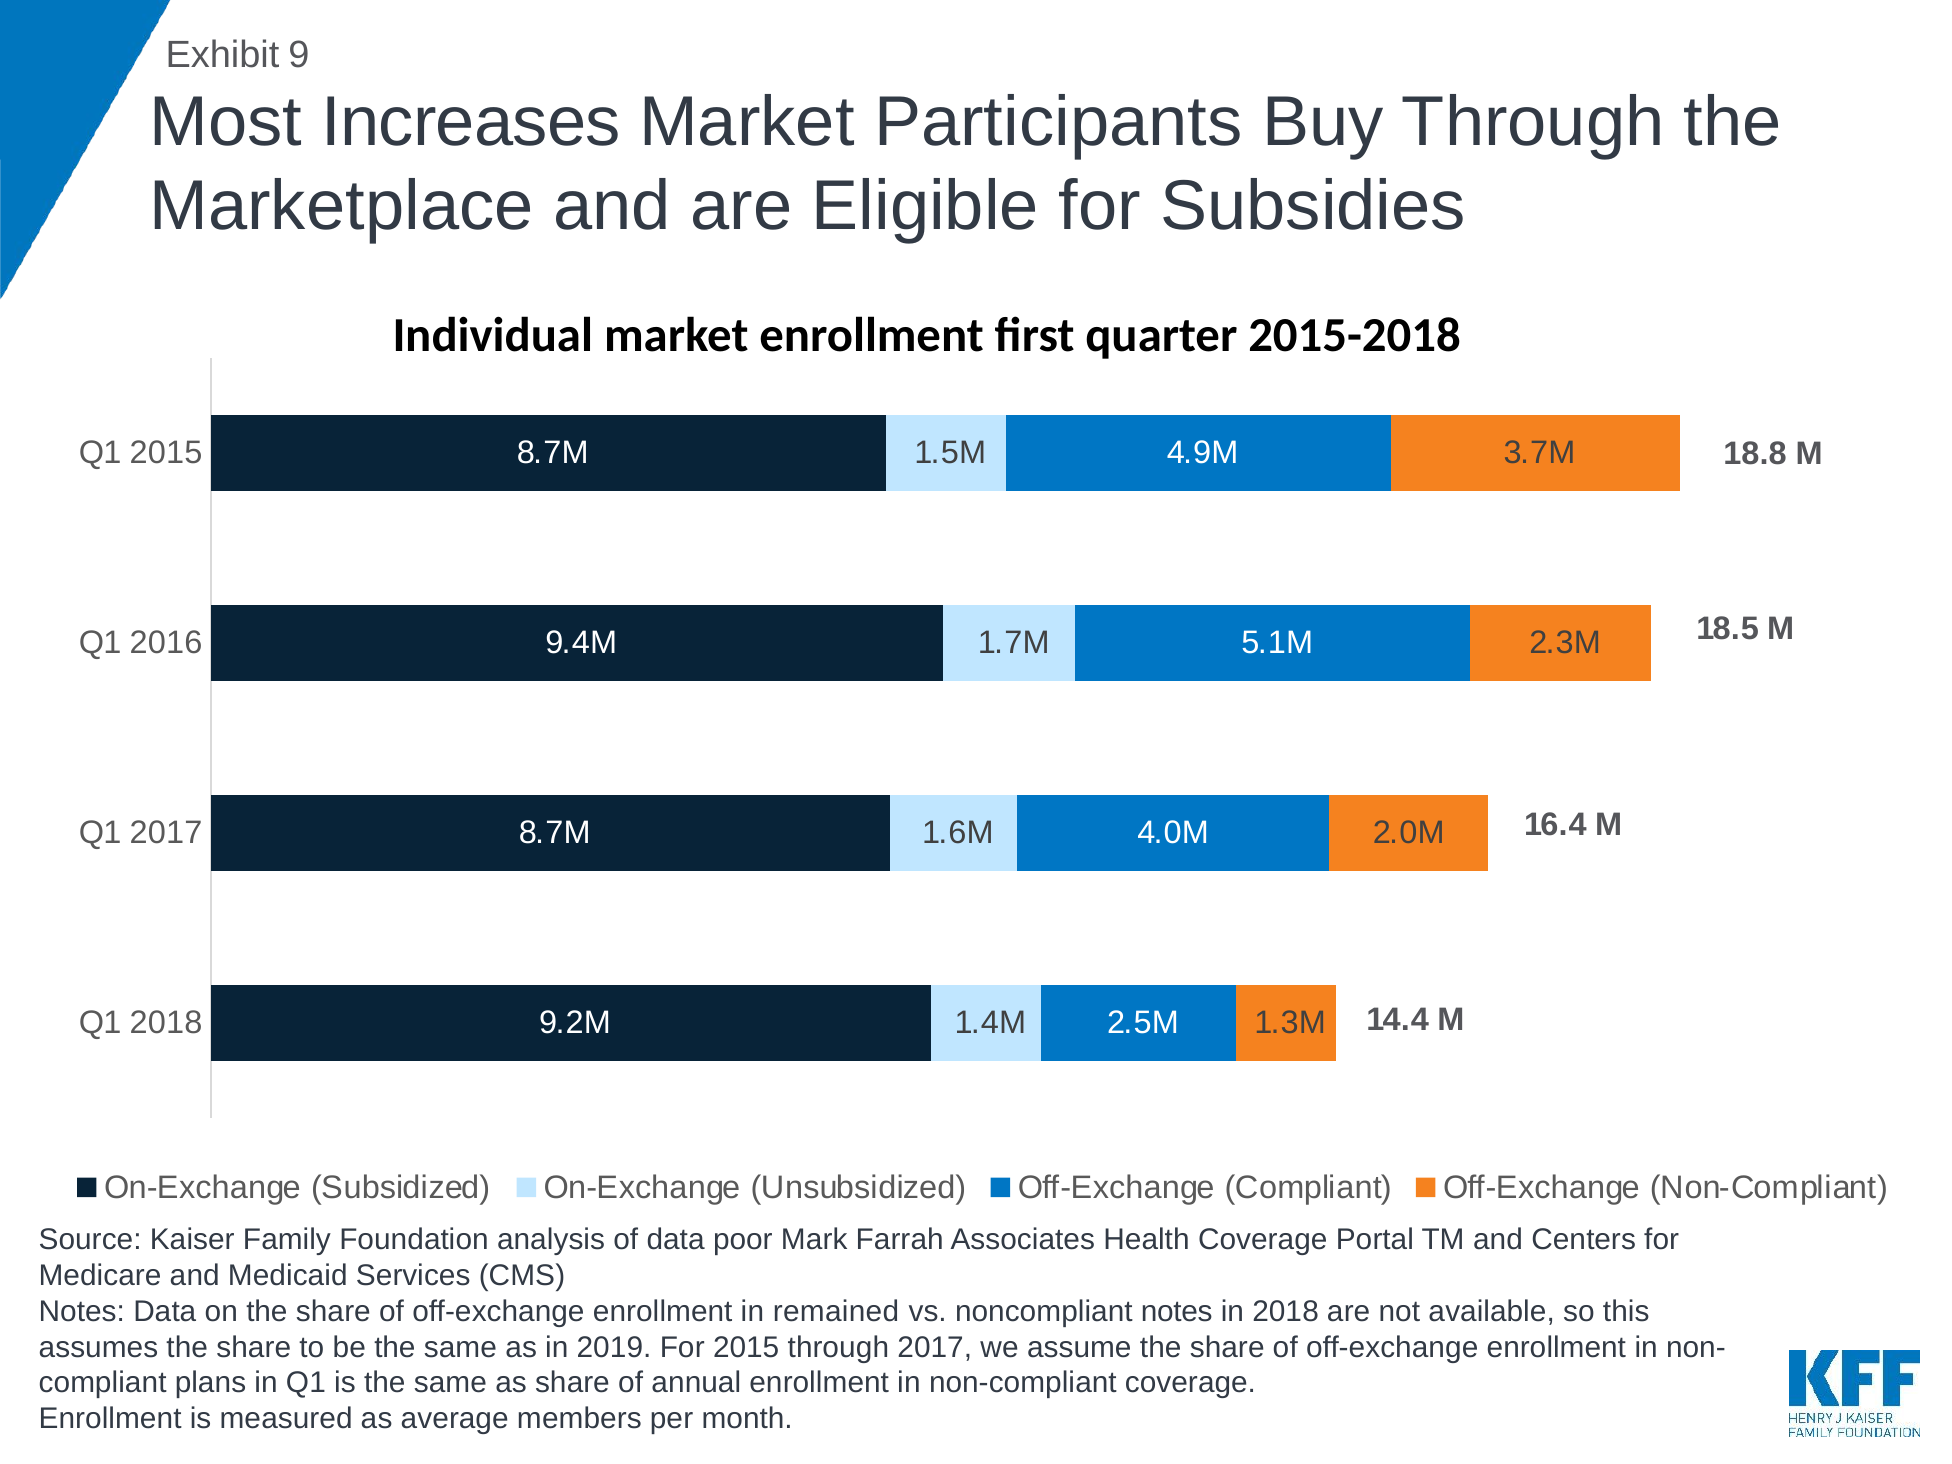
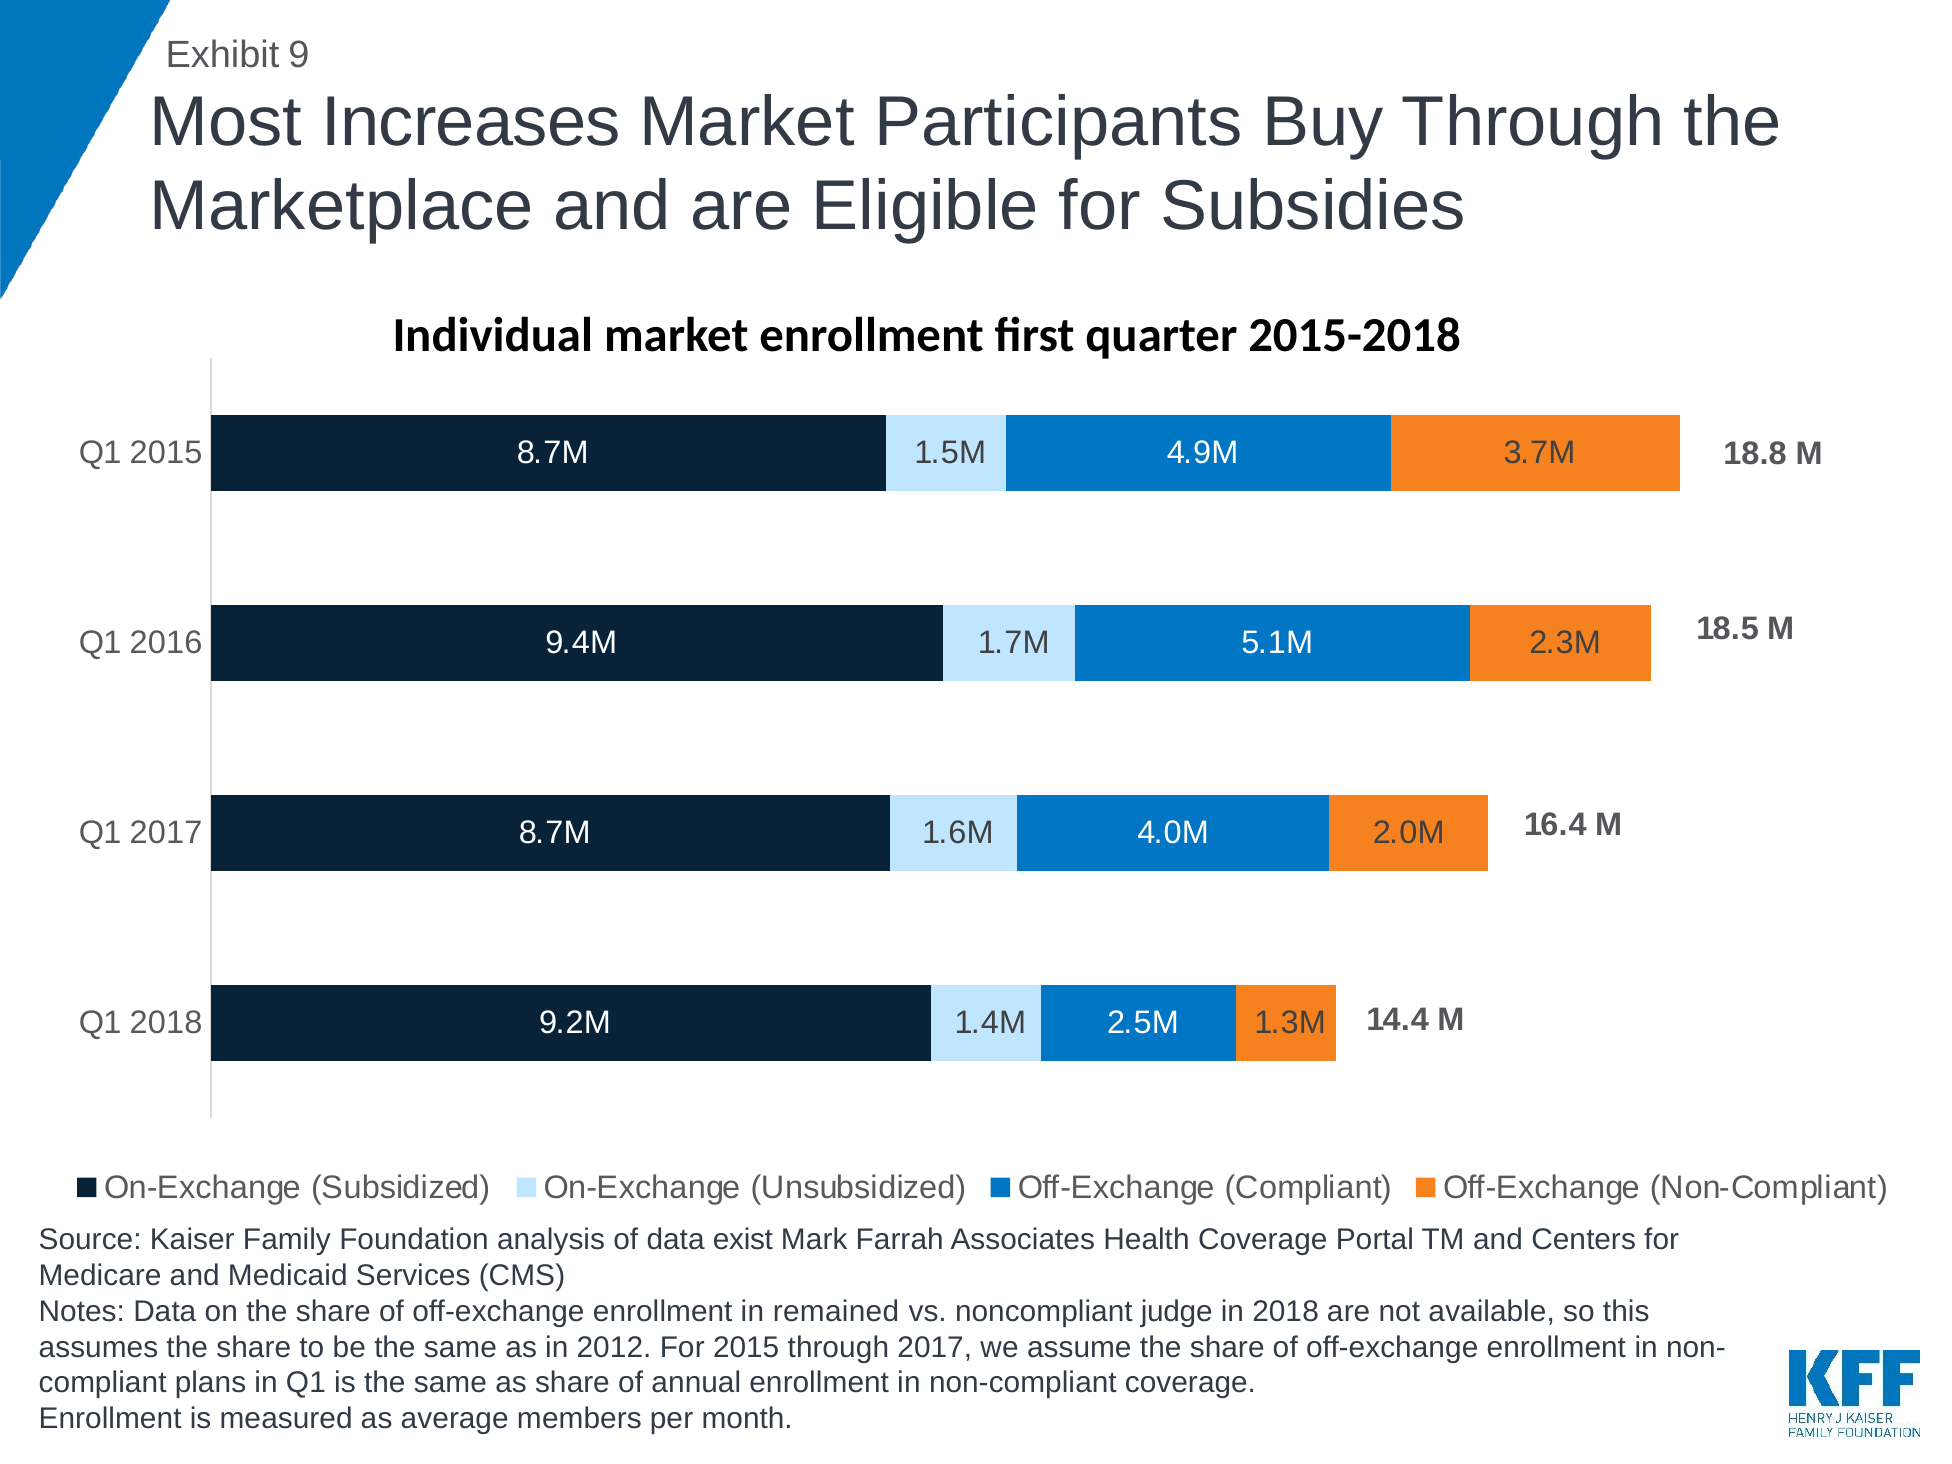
poor: poor -> exist (743, 1240)
noncompliant notes: notes -> judge (1177, 1312)
2019: 2019 -> 2012 (614, 1347)
